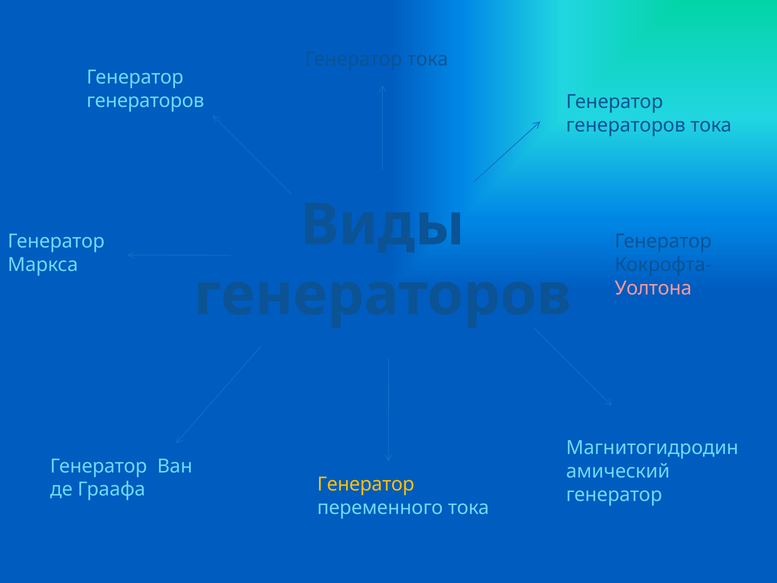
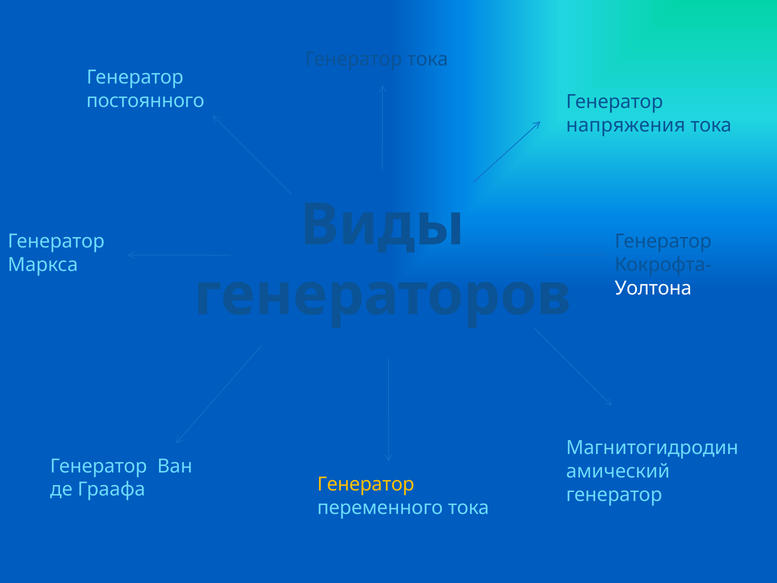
генераторов: генераторов -> постоянного (145, 101)
генераторов: генераторов -> напряжения (626, 125)
Уолтона colour: pink -> white (653, 288)
